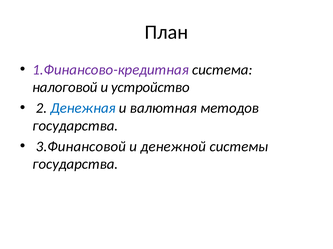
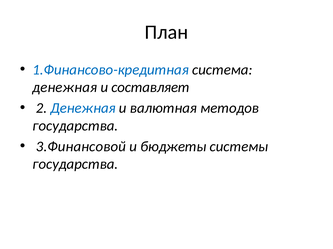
1.Финансово-кредитная colour: purple -> blue (111, 70)
налоговой: налоговой -> денежная (65, 88)
устройство: устройство -> составляет (150, 88)
денежной: денежной -> бюджеты (173, 147)
